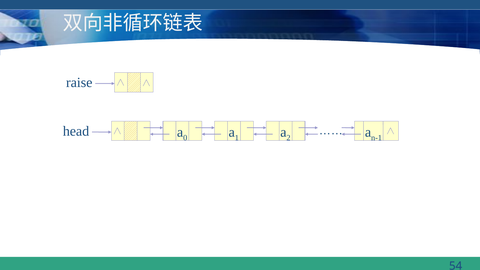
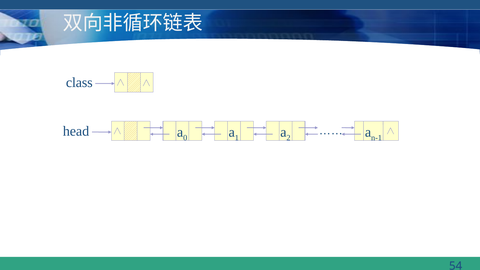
raise: raise -> class (79, 83)
